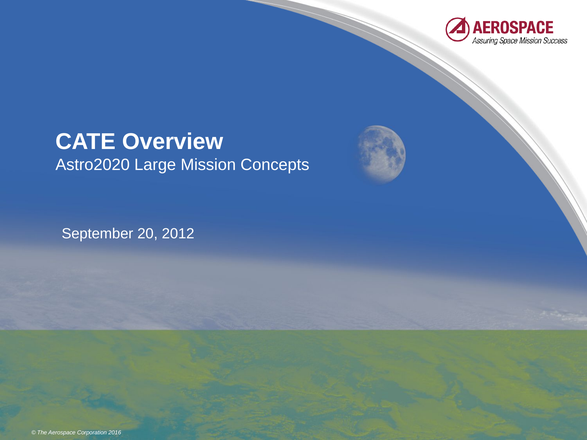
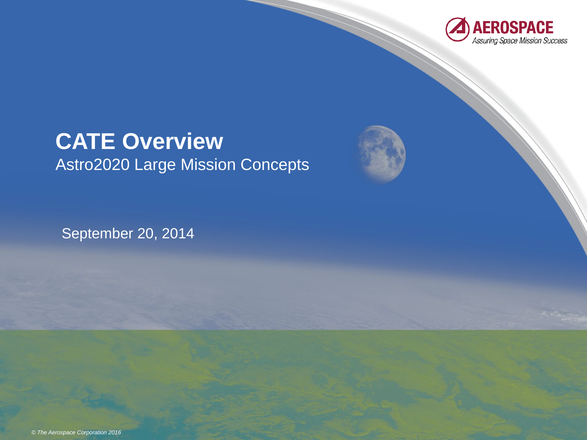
2012: 2012 -> 2014 (178, 234)
